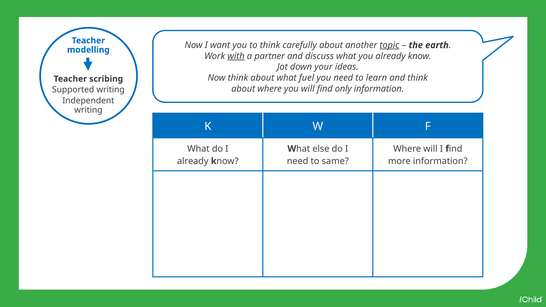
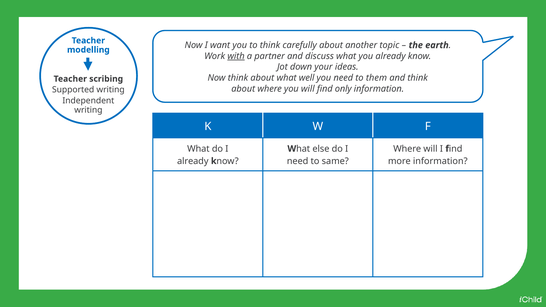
topic underline: present -> none (389, 45)
fuel: fuel -> well (307, 78)
learn: learn -> them (376, 78)
